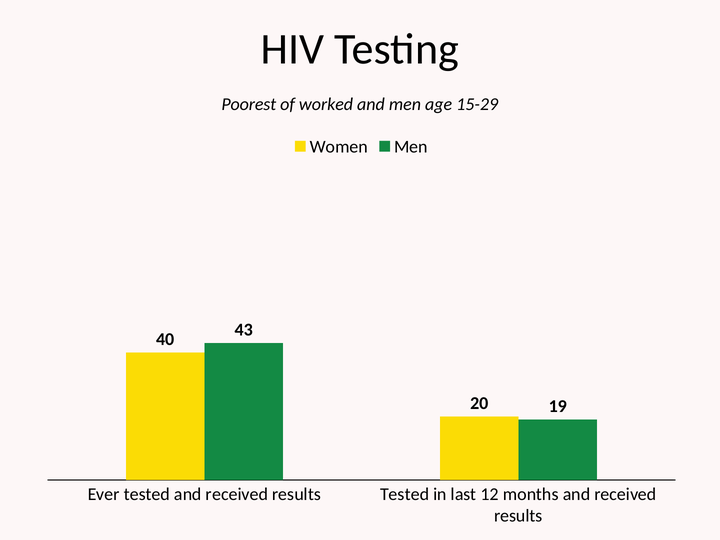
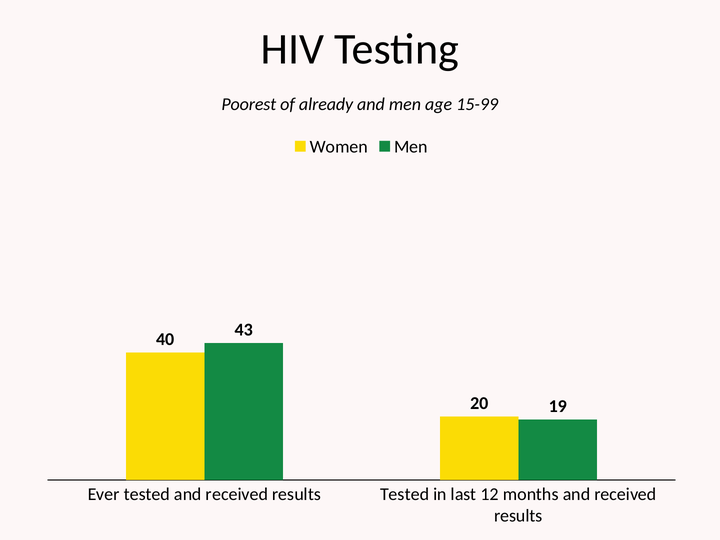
worked: worked -> already (326, 104)
15-29: 15-29 -> 15-99 (477, 104)
